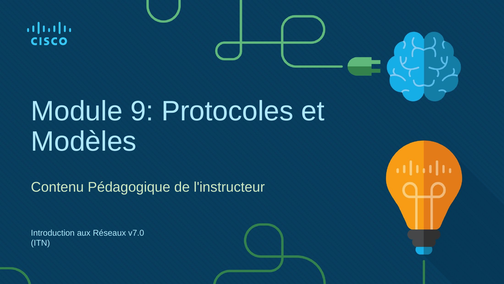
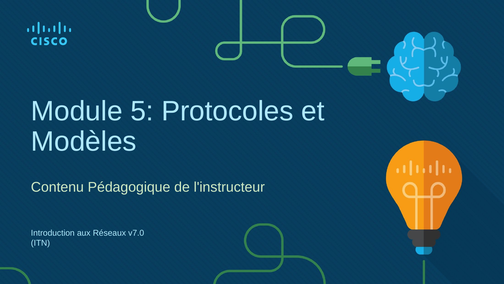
9: 9 -> 5 (142, 111)
